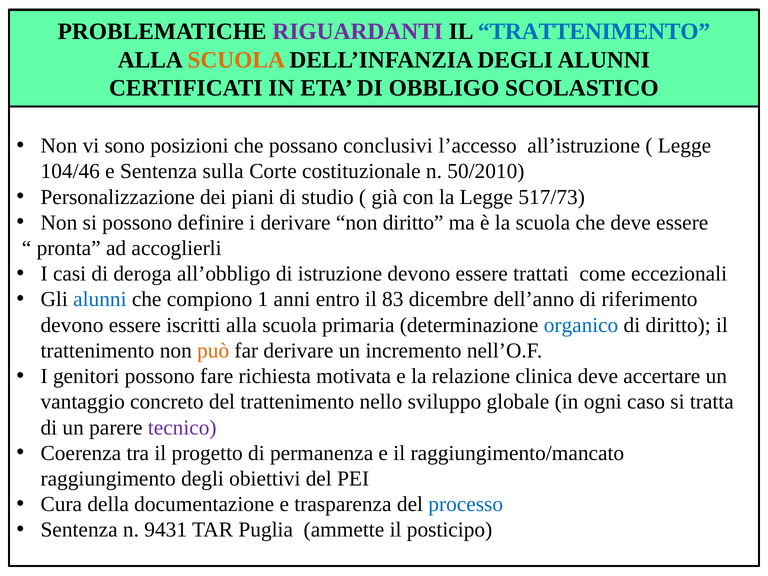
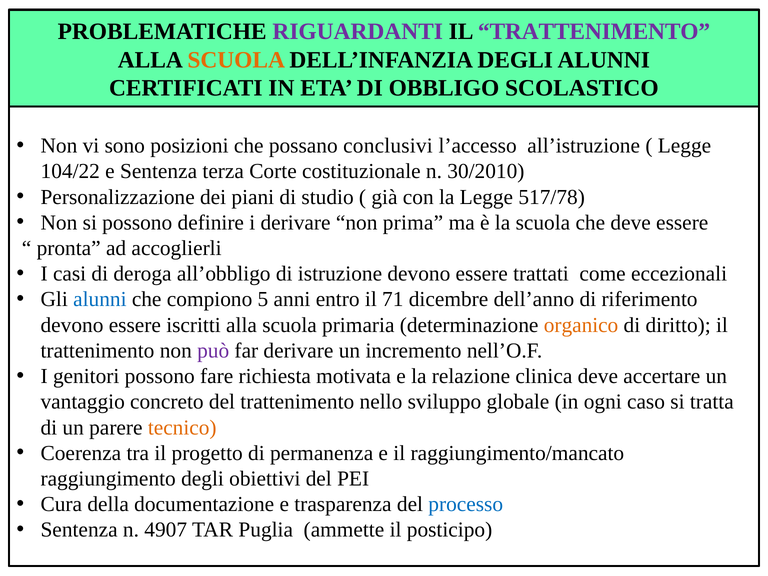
TRATTENIMENTO colour: blue -> purple (594, 32)
104/46: 104/46 -> 104/22 (70, 171)
sulla: sulla -> terza (223, 171)
50/2010: 50/2010 -> 30/2010 (486, 171)
517/73: 517/73 -> 517/78 (552, 197)
non diritto: diritto -> prima (413, 223)
1: 1 -> 5 (263, 299)
83: 83 -> 71 (393, 299)
organico colour: blue -> orange (581, 325)
può colour: orange -> purple (213, 351)
tecnico colour: purple -> orange (182, 427)
9431: 9431 -> 4907 (166, 530)
